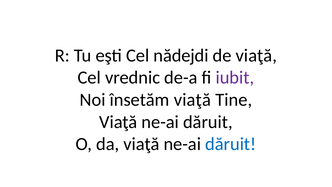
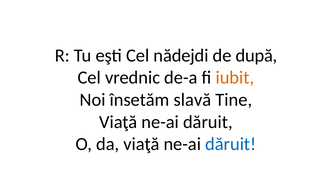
de viaţă: viaţă -> după (256, 55)
iubit colour: purple -> orange (235, 78)
însetăm viaţă: viaţă -> slavă (192, 100)
